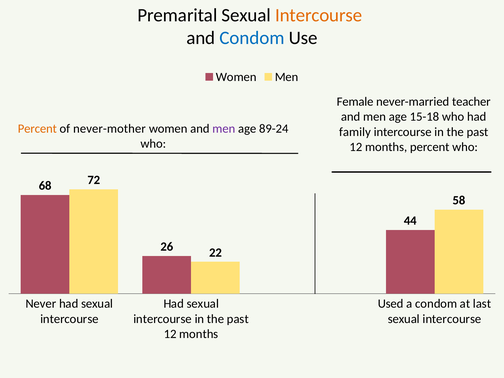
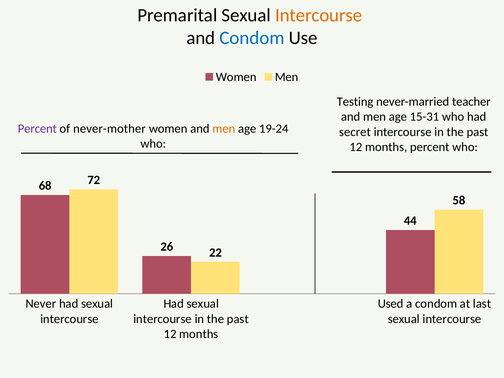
Female: Female -> Testing (355, 102)
15-18: 15-18 -> 15-31 (424, 117)
Percent colour: orange -> purple (37, 129)
men colour: purple -> orange (224, 129)
89-24: 89-24 -> 19-24 (274, 129)
family: family -> secret (355, 132)
